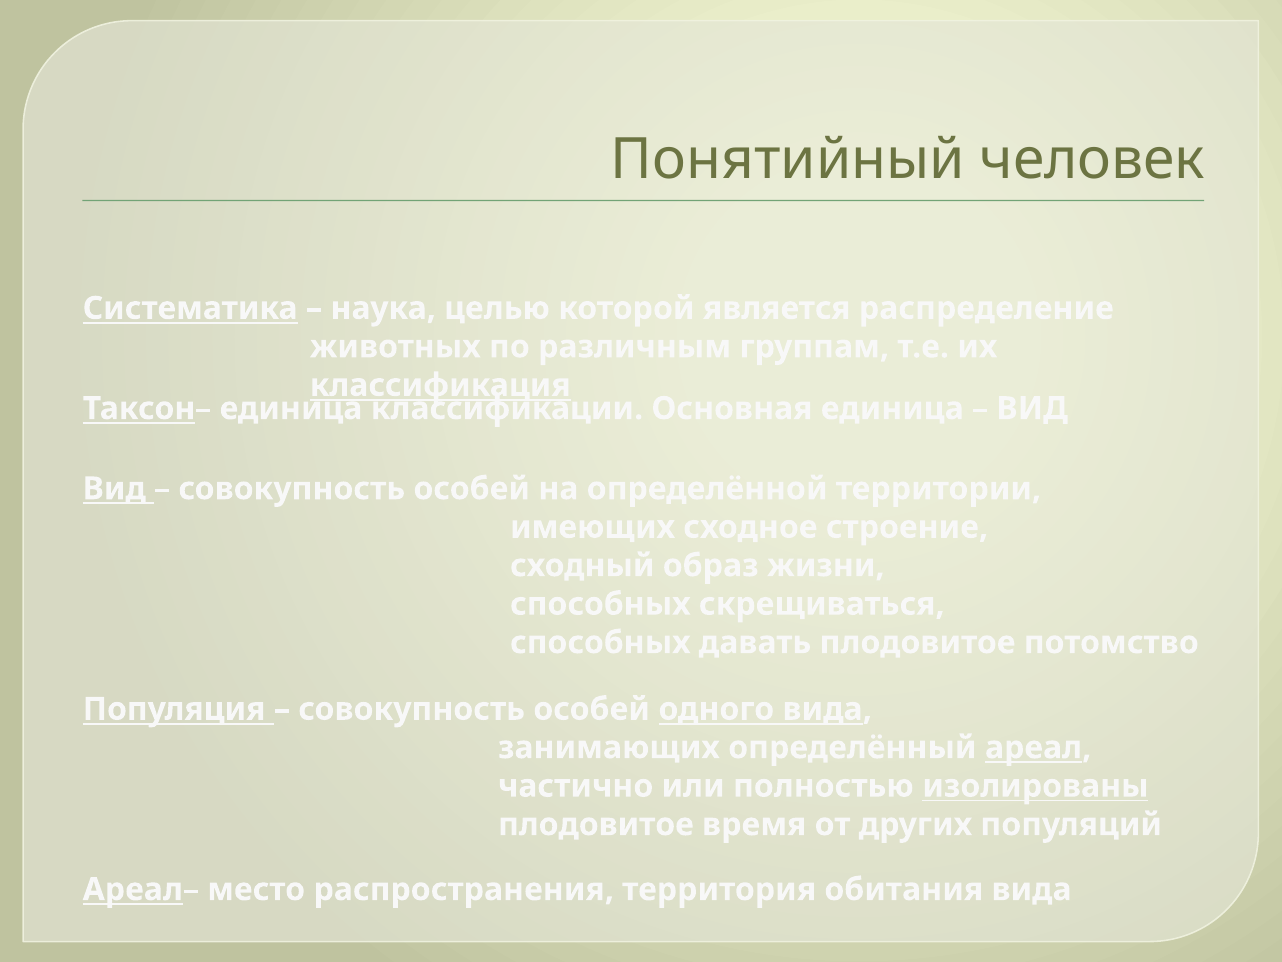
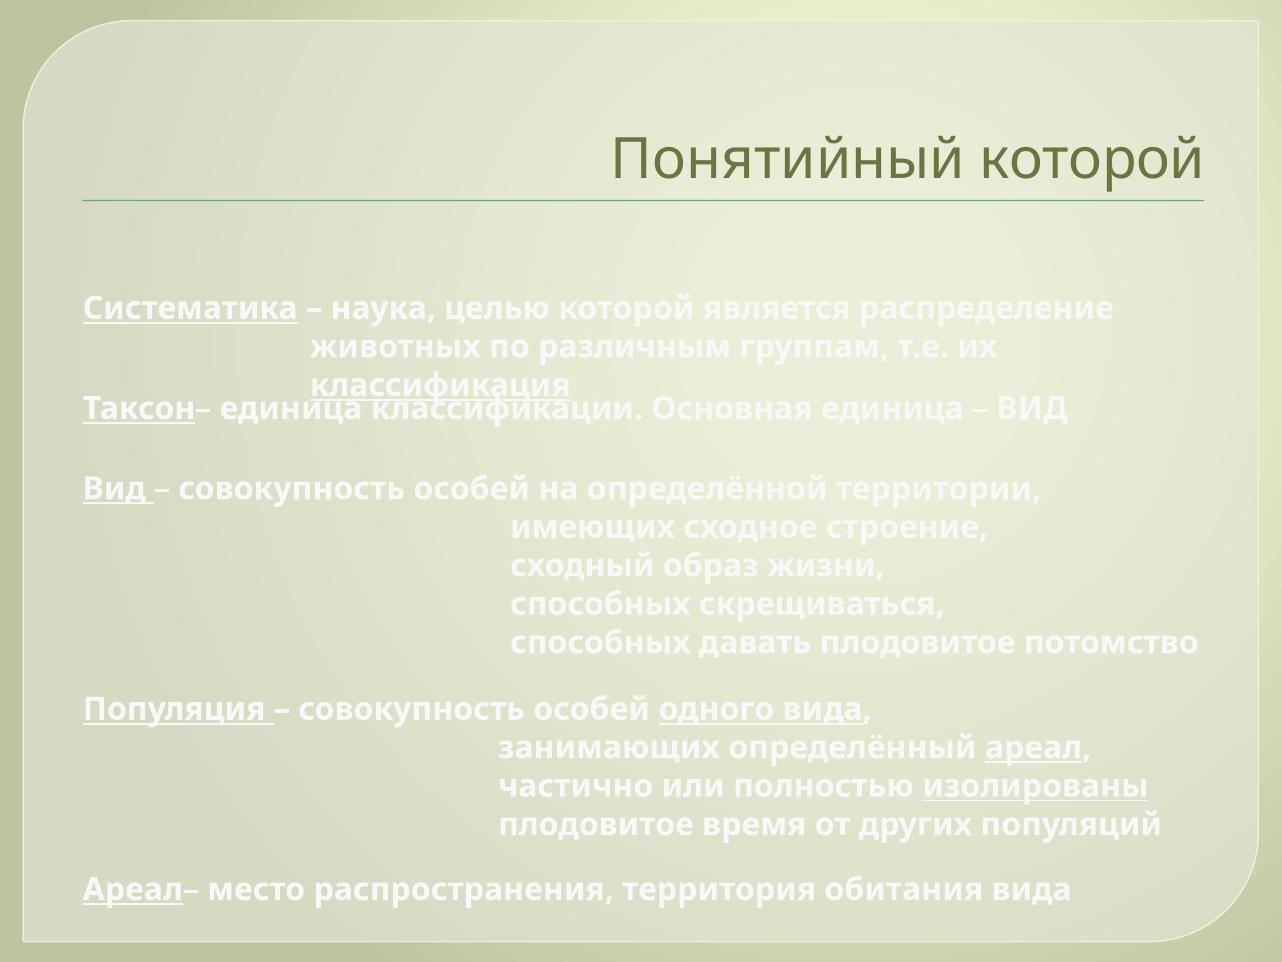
Понятийный человек: человек -> которой (1092, 159)
